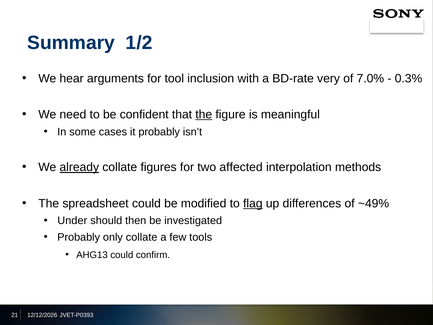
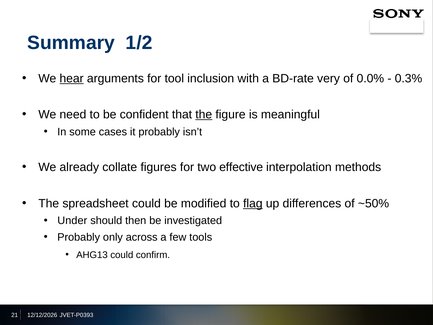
hear underline: none -> present (72, 78)
7.0%: 7.0% -> 0.0% (370, 78)
already underline: present -> none (79, 167)
affected: affected -> effective (241, 167)
~49%: ~49% -> ~50% (374, 203)
only collate: collate -> across (142, 237)
